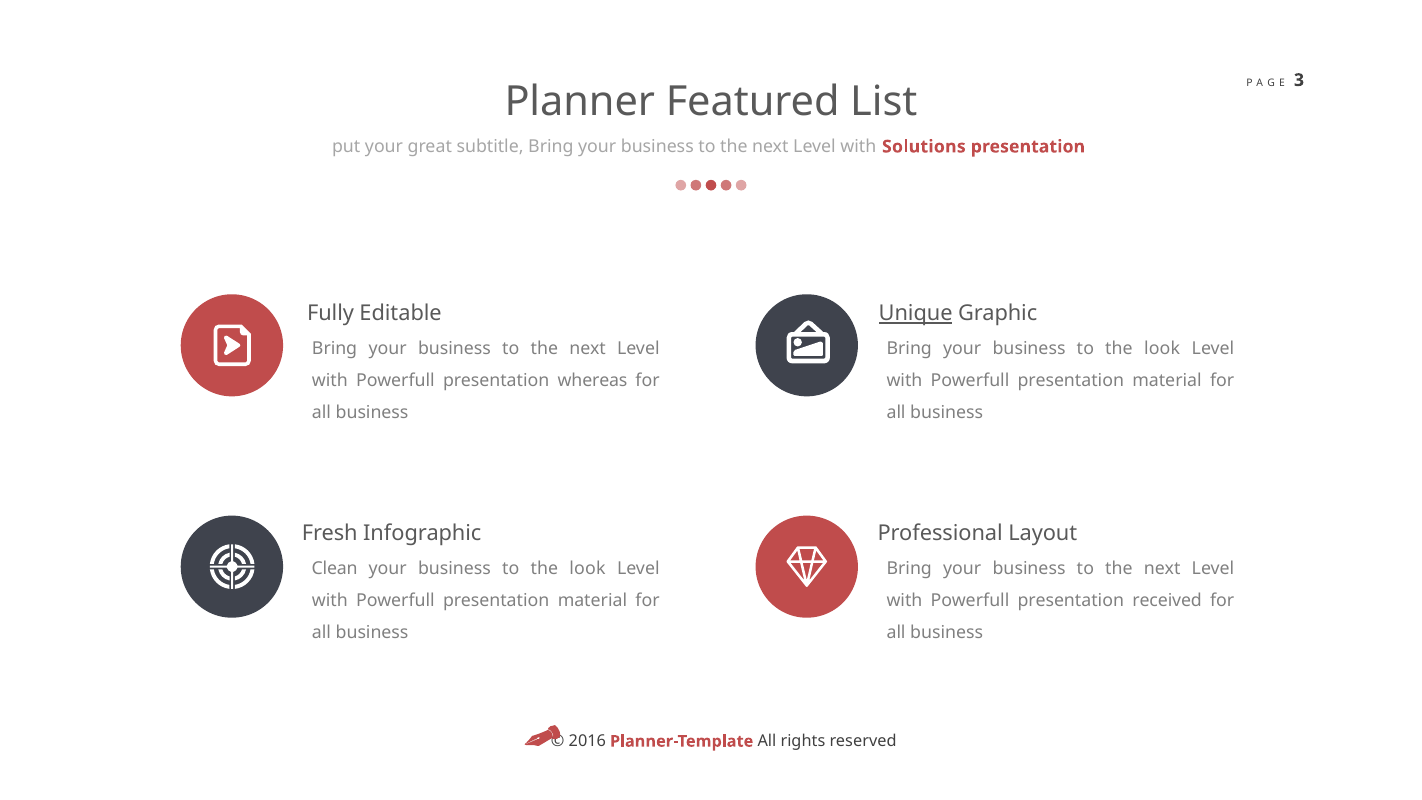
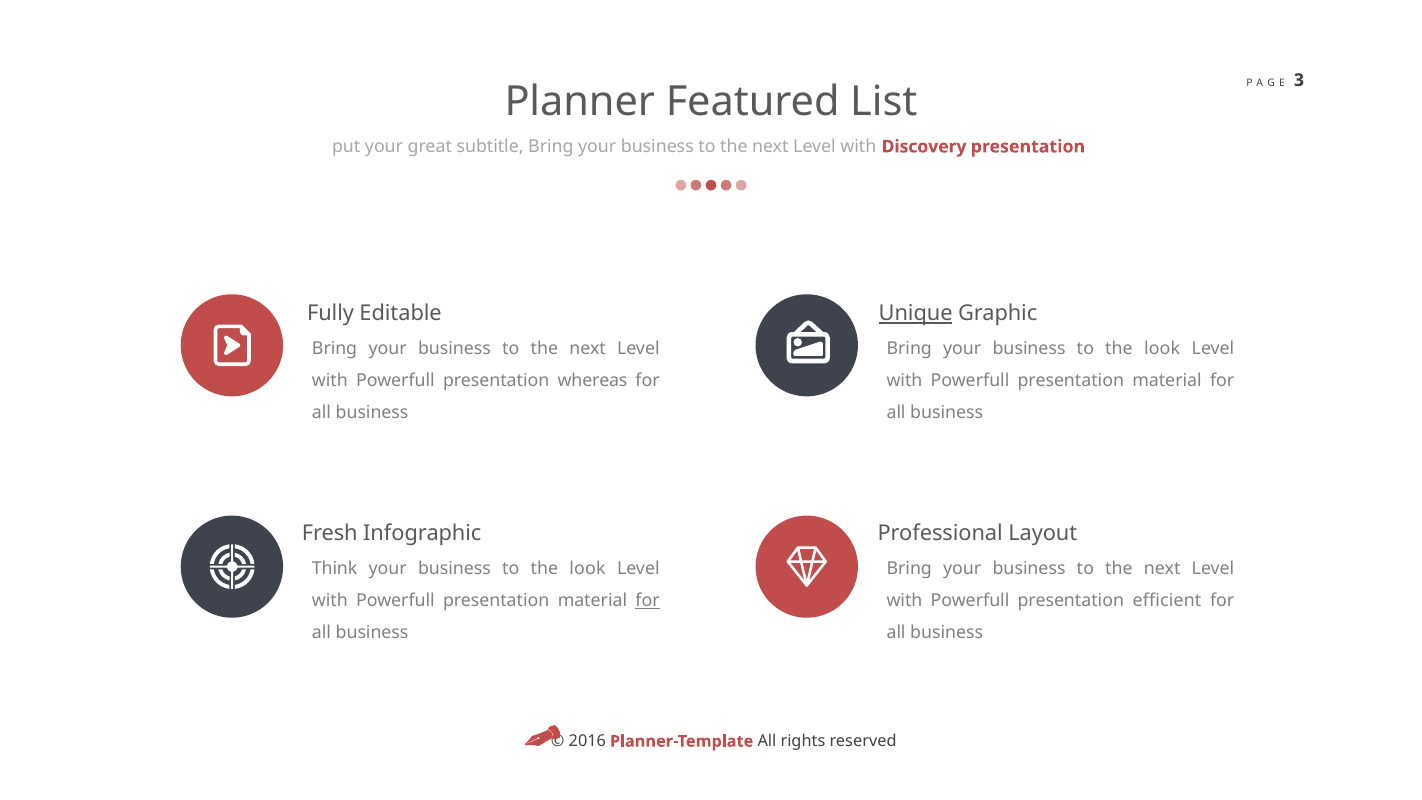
Solutions: Solutions -> Discovery (924, 147)
Clean: Clean -> Think (335, 569)
for underline: none -> present (648, 601)
received: received -> efficient (1167, 601)
